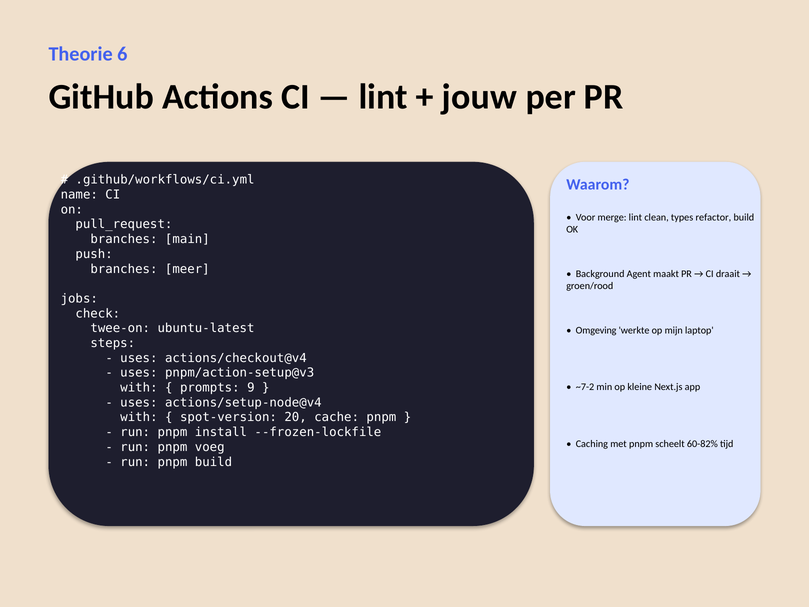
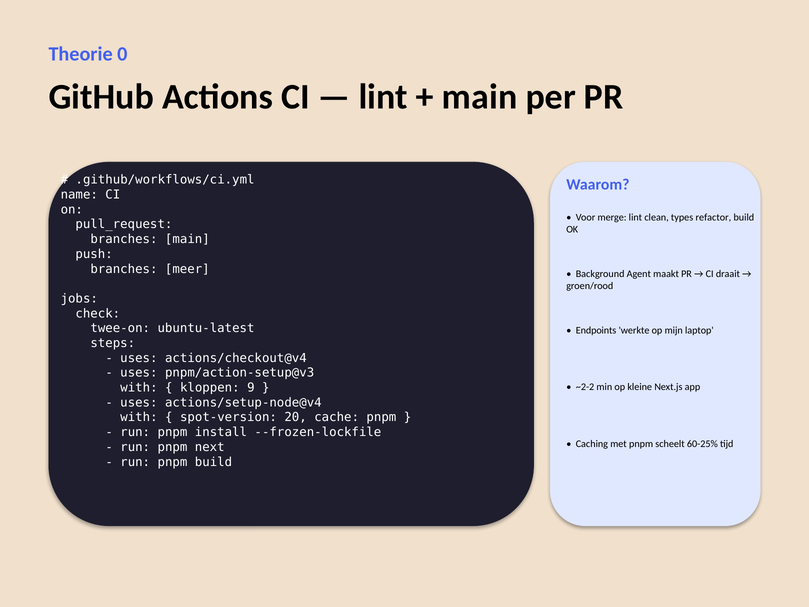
6: 6 -> 0 (122, 54)
jouw: jouw -> main (480, 97)
Omgeving: Omgeving -> Endpoints (596, 330)
prompts: prompts -> kloppen (210, 388)
~7-2: ~7-2 -> ~2-2 (585, 387)
60-82%: 60-82% -> 60-25% (702, 444)
voeg: voeg -> next (210, 447)
